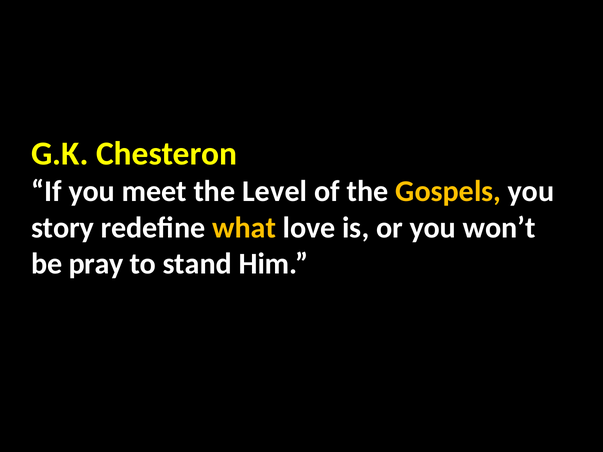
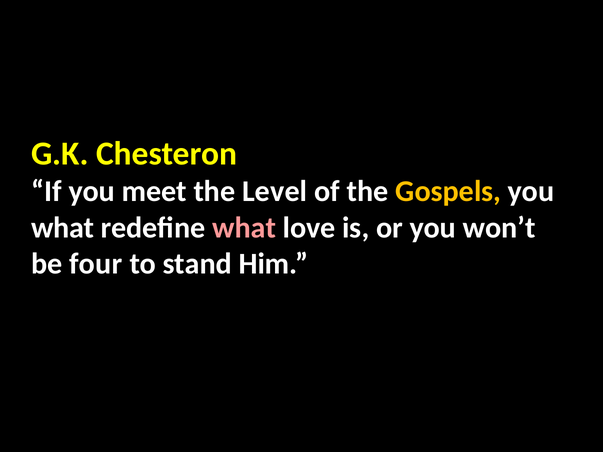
story: story -> what (63, 228)
what colour: yellow -> pink (244, 228)
pray: pray -> four (96, 264)
